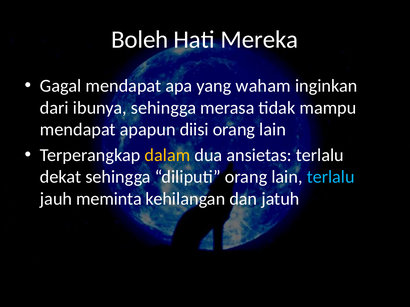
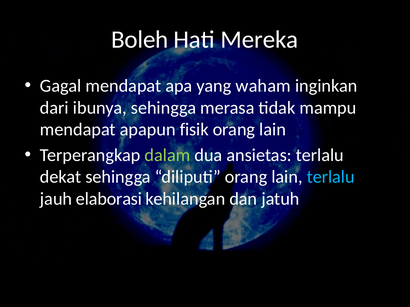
diisi: diisi -> fisik (194, 130)
dalam colour: yellow -> light green (167, 155)
meminta: meminta -> elaborasi (109, 199)
